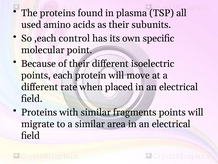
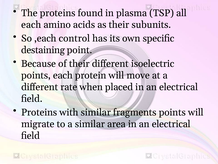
used: used -> each (31, 25)
molecular: molecular -> destaining (43, 50)
